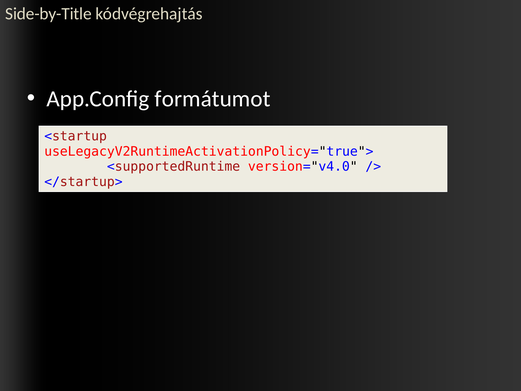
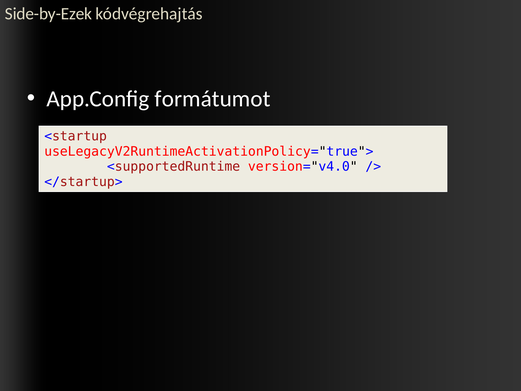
Side-by-Title: Side-by-Title -> Side-by-Ezek (49, 14)
